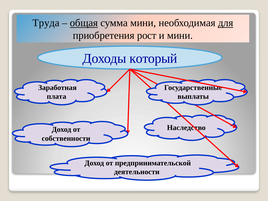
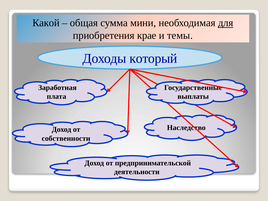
Труда: Труда -> Какой (46, 23)
общая underline: present -> none (84, 23)
рост: рост -> крае (147, 35)
и мини: мини -> темы (180, 35)
